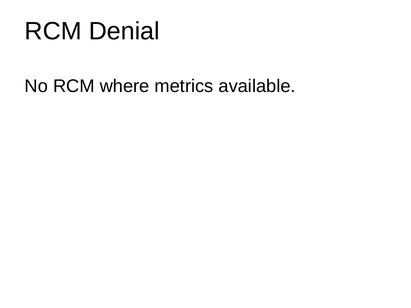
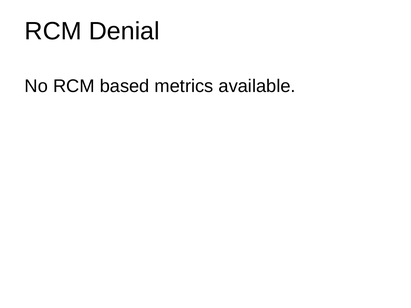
where: where -> based (125, 86)
